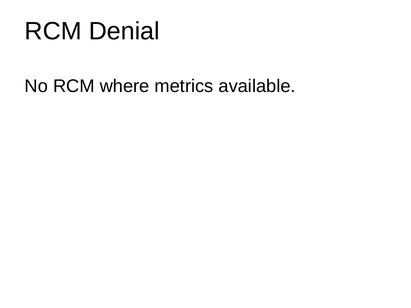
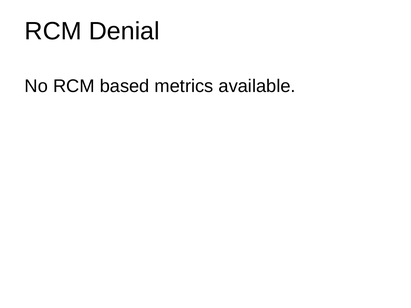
where: where -> based (125, 86)
